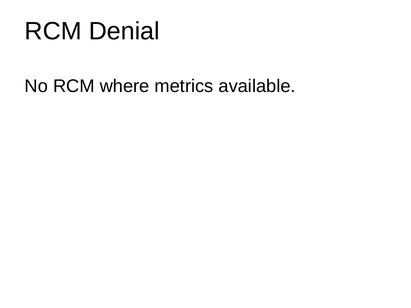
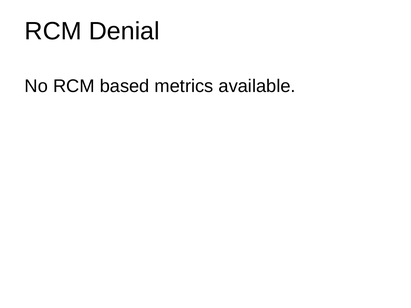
where: where -> based (125, 86)
